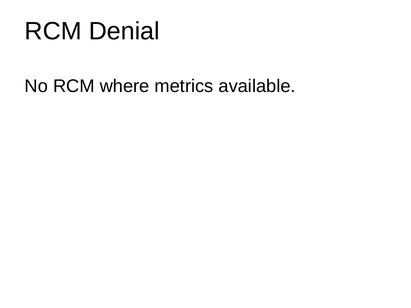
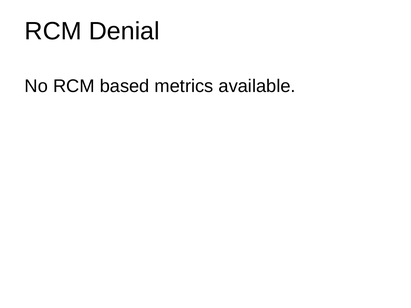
where: where -> based (125, 86)
